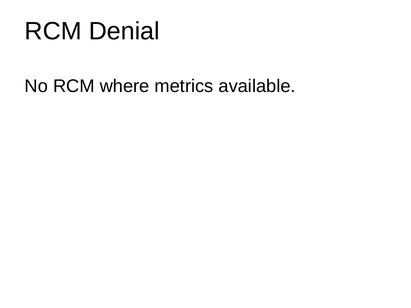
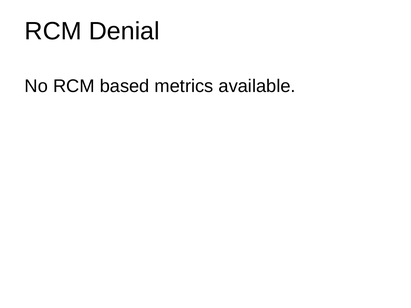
where: where -> based (125, 86)
